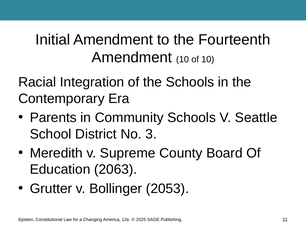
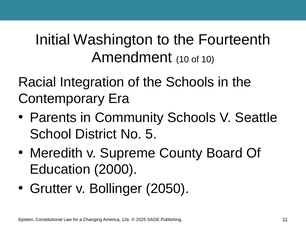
Initial Amendment: Amendment -> Washington (113, 40)
3: 3 -> 5 (151, 134)
2063: 2063 -> 2000 (116, 169)
2053: 2053 -> 2050 (168, 188)
